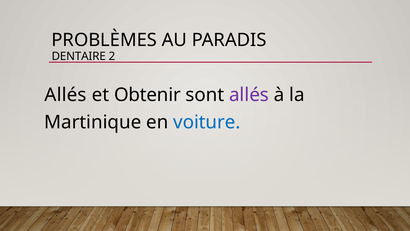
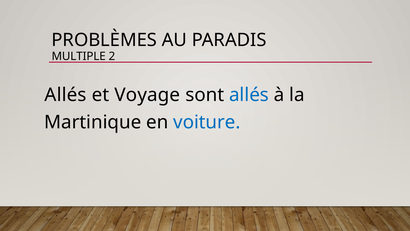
DENTAIRE: DENTAIRE -> MULTIPLE (79, 56)
Obtenir: Obtenir -> Voyage (147, 95)
allés colour: purple -> blue (249, 95)
